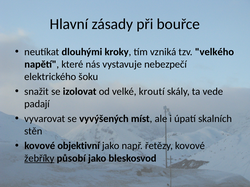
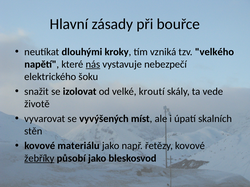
nás underline: none -> present (93, 64)
padají: padají -> životě (37, 104)
objektivní: objektivní -> materiálu (79, 146)
